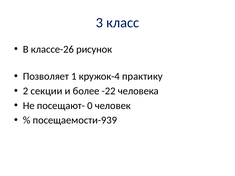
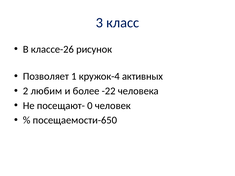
практику: практику -> активных (142, 76)
секции: секции -> любим (46, 91)
посещаемости-939: посещаемости-939 -> посещаемости-650 (75, 120)
